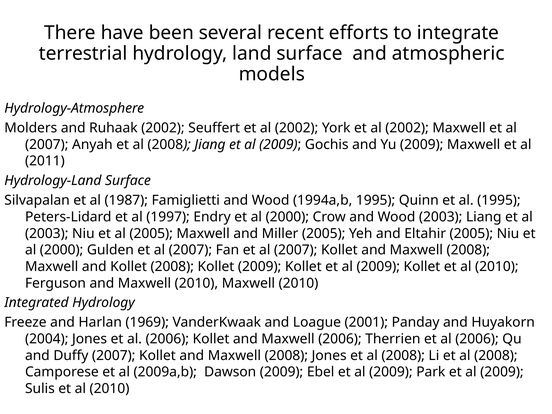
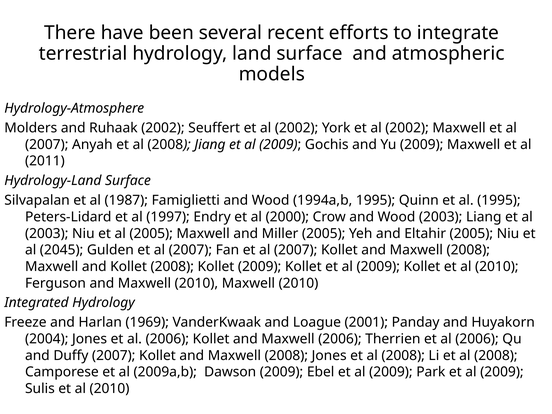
2000: 2000 -> 2045 (62, 250)
